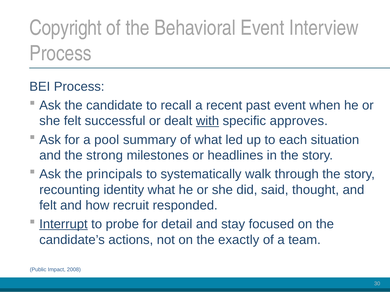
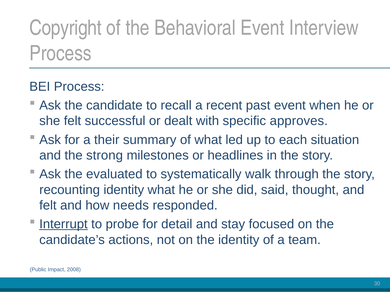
with underline: present -> none (208, 121)
pool: pool -> their (107, 140)
principals: principals -> evaluated (114, 174)
recruit: recruit -> needs (131, 206)
the exactly: exactly -> identity (239, 240)
